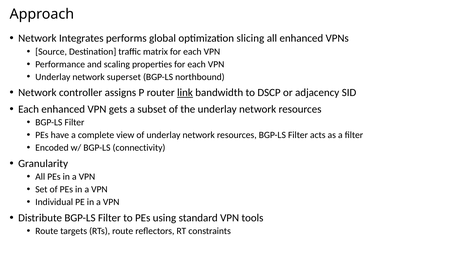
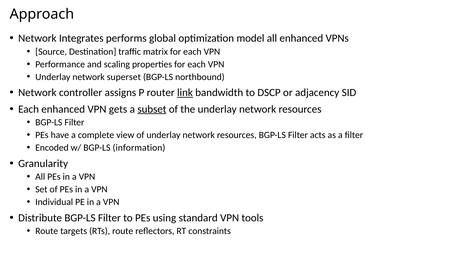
slicing: slicing -> model (250, 38)
subset underline: none -> present (152, 109)
connectivity: connectivity -> information (139, 148)
